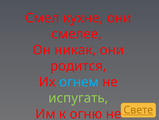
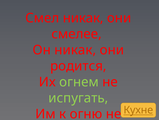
Смел кухне: кухне -> никак (83, 18)
огнем colour: light blue -> light green (79, 82)
Свете: Свете -> Кухне (138, 109)
